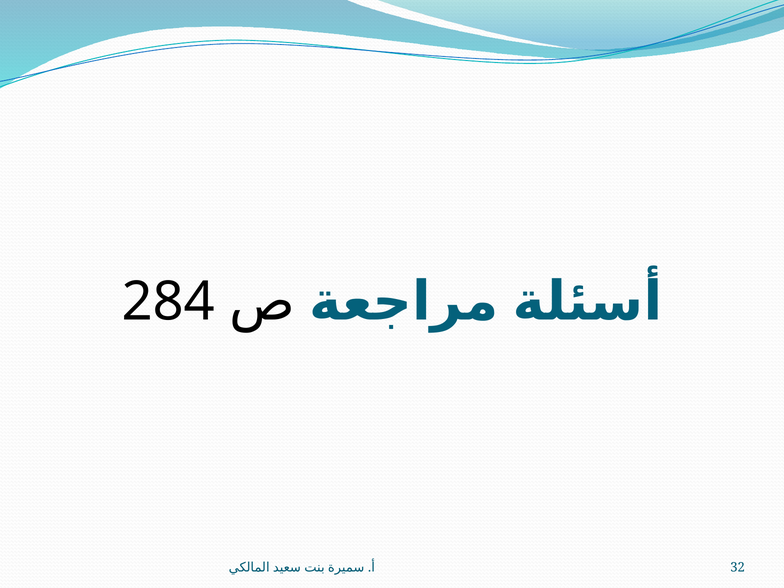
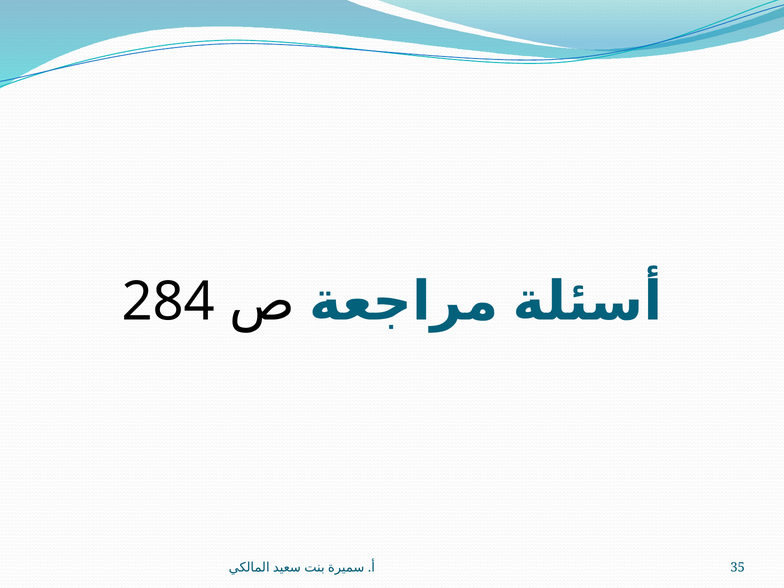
32: 32 -> 35 (738, 567)
